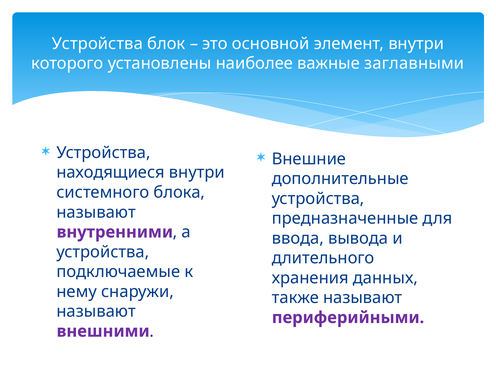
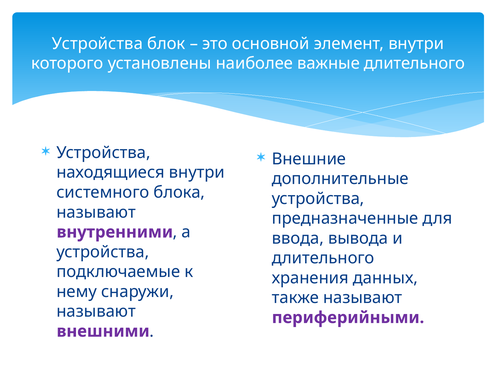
важные заглавными: заглавными -> длительного (414, 63)
